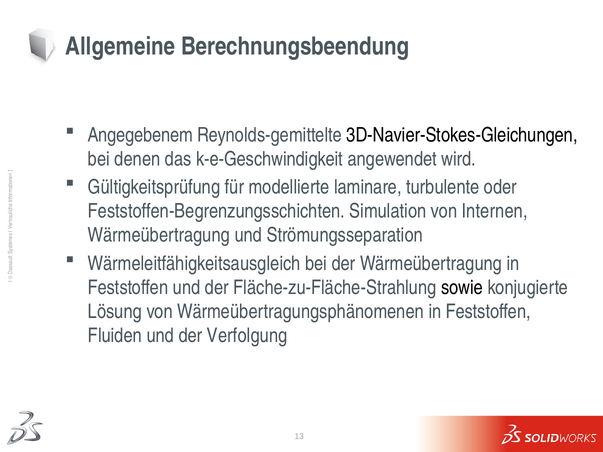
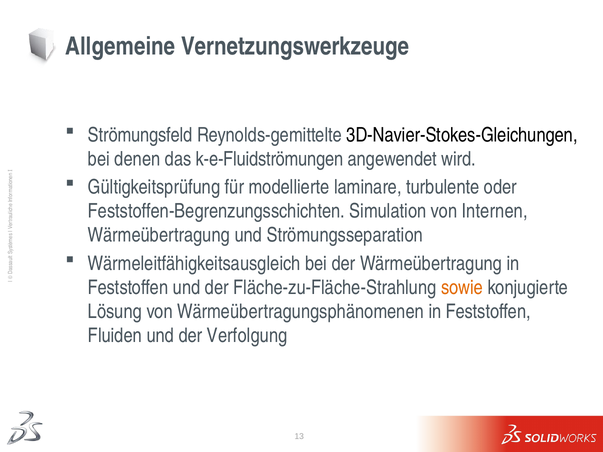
Berechnungsbeendung: Berechnungsbeendung -> Vernetzungswerkzeuge (295, 46)
Angegebenem: Angegebenem -> Strömungsfeld (140, 135)
k-e-Geschwindigkeit: k-e-Geschwindigkeit -> k-e-Fluidströmungen (270, 159)
sowie colour: black -> orange (462, 288)
